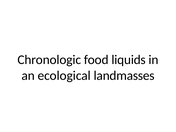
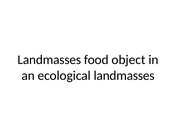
Chronologic: Chronologic -> Landmasses (49, 60)
liquids: liquids -> object (129, 60)
